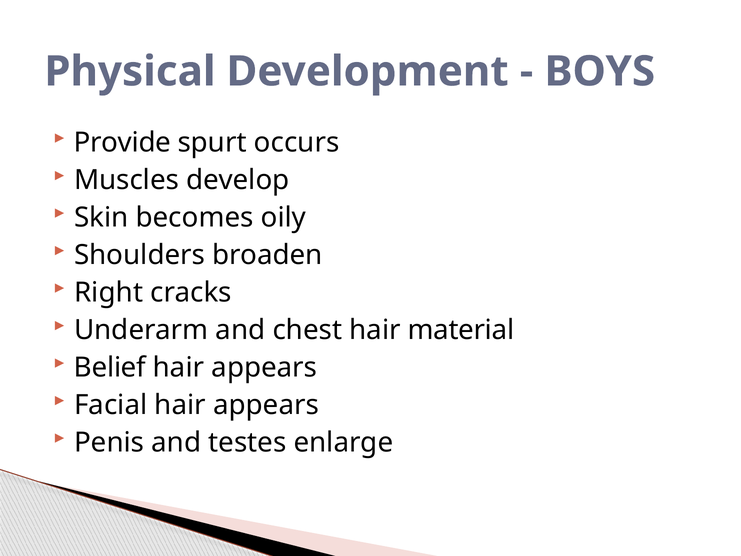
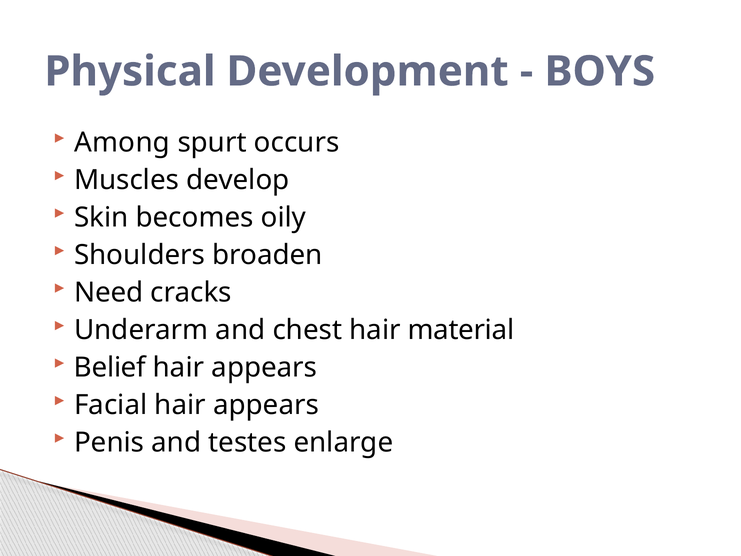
Provide: Provide -> Among (122, 142)
Right: Right -> Need (109, 292)
